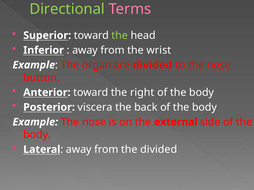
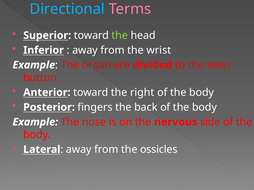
Directional colour: light green -> light blue (67, 9)
to the nose: nose -> seen (219, 65)
viscera: viscera -> fingers (95, 107)
external: external -> nervous (176, 122)
the divided: divided -> ossicles (159, 150)
